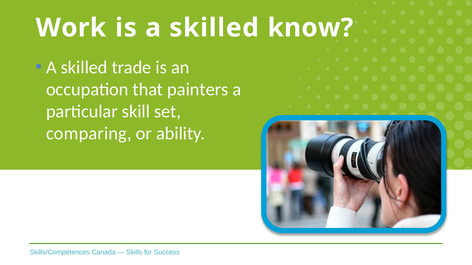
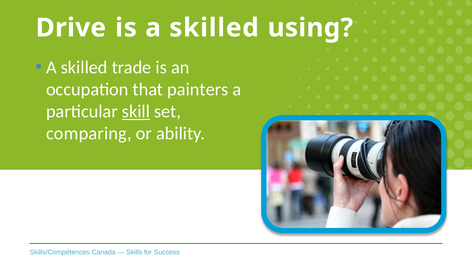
Work: Work -> Drive (71, 28)
know: know -> using (310, 28)
skill underline: none -> present (136, 112)
